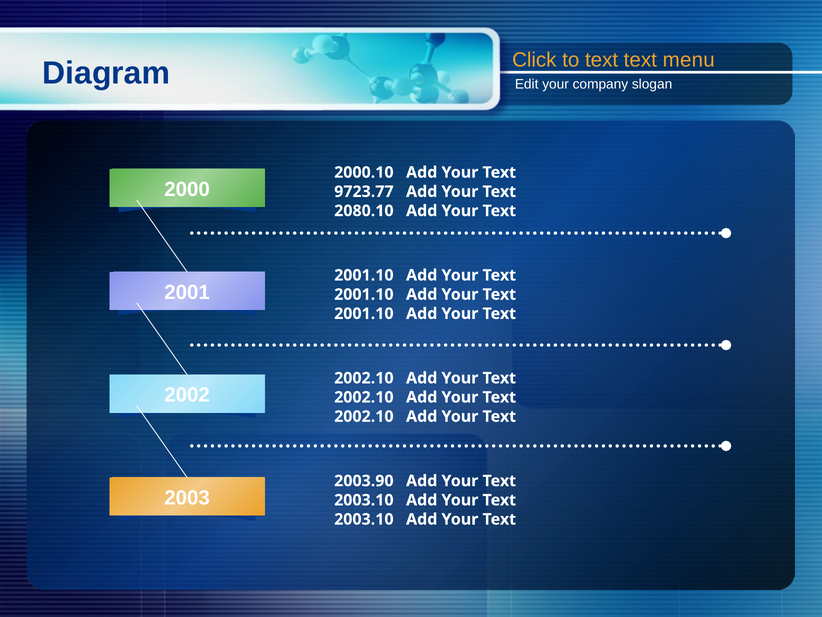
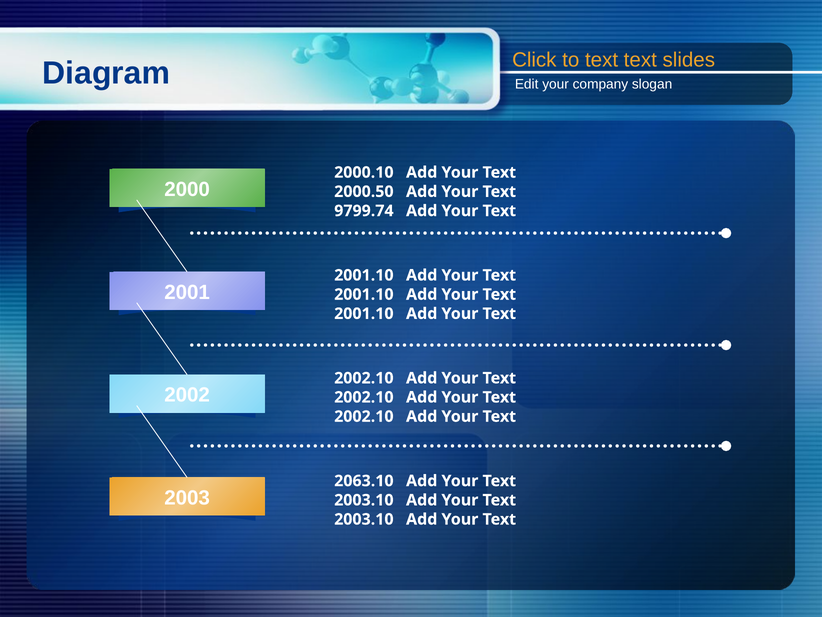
menu: menu -> slides (689, 60)
9723.77: 9723.77 -> 2000.50 (364, 191)
2080.10: 2080.10 -> 9799.74 (364, 211)
2003.90: 2003.90 -> 2063.10 (364, 481)
